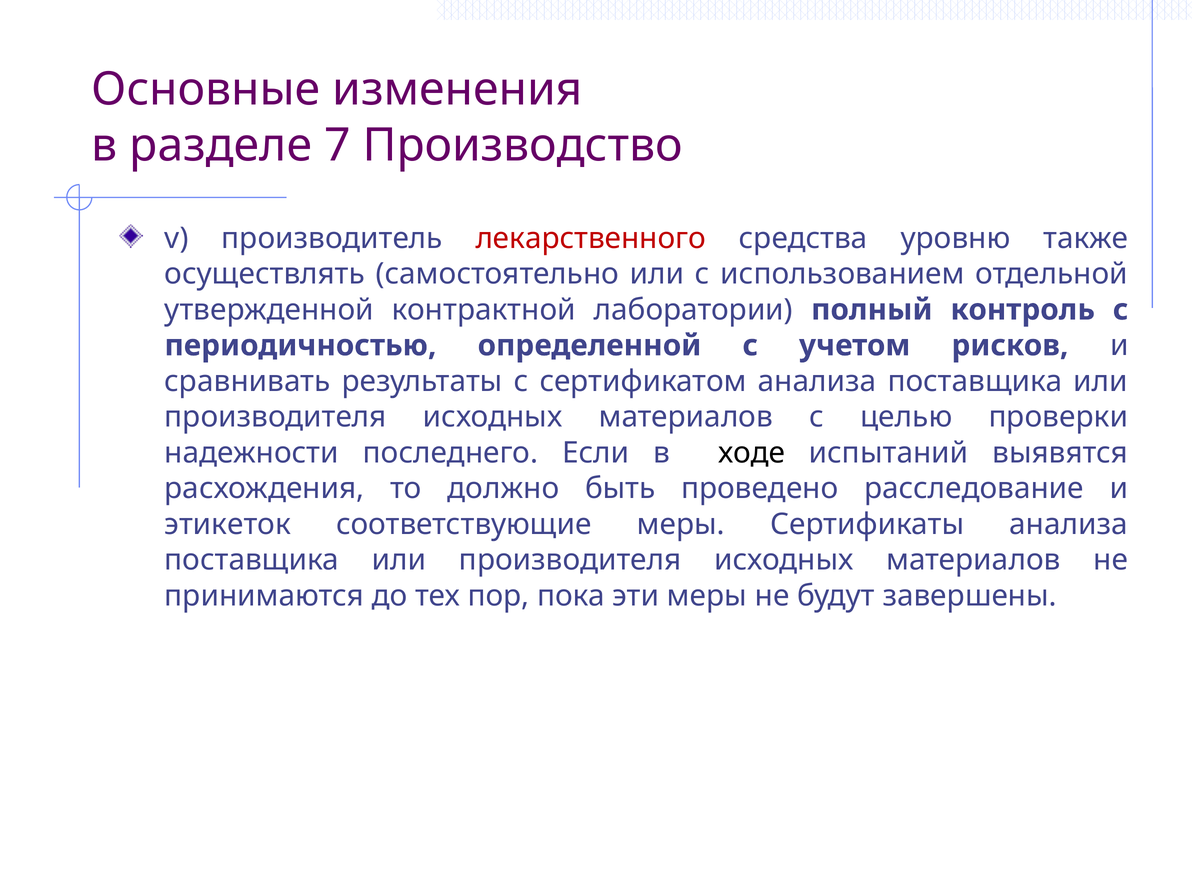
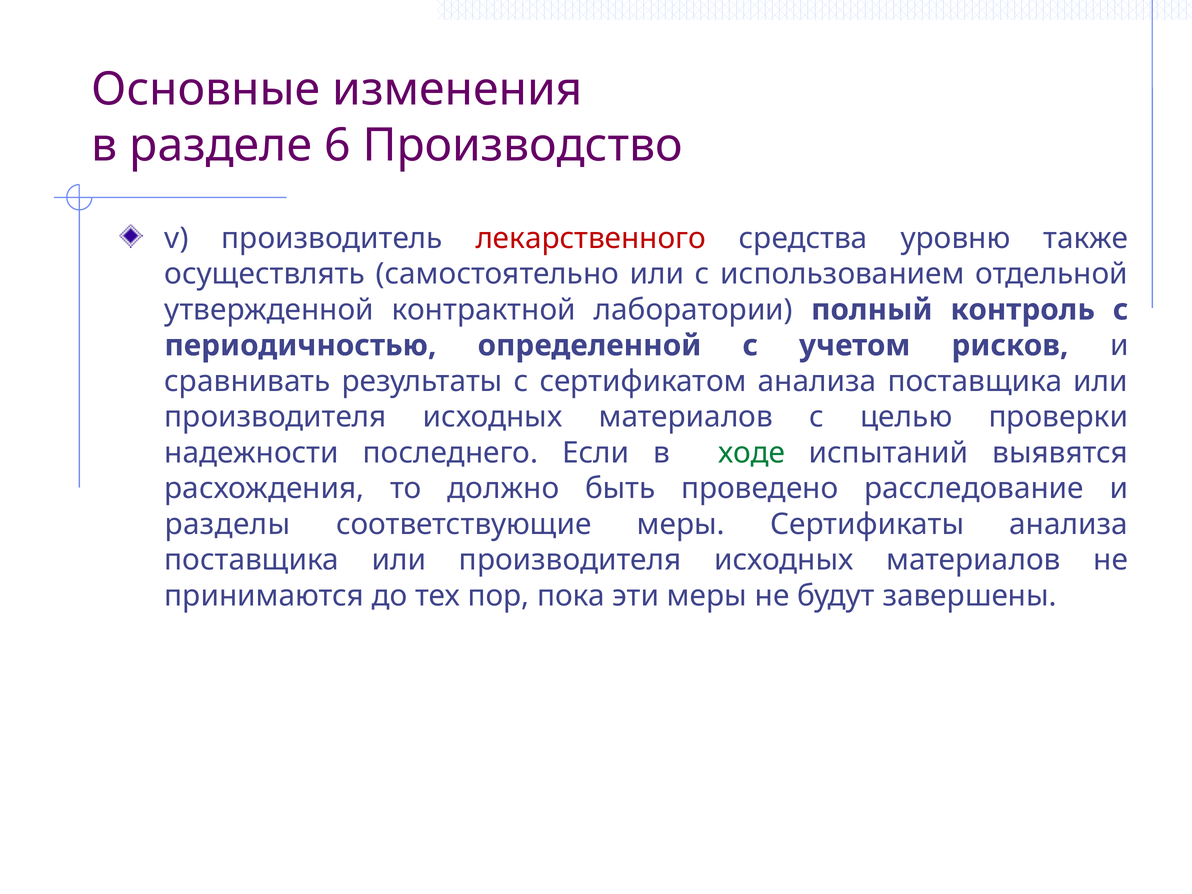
7: 7 -> 6 (337, 145)
ходе colour: black -> green (752, 453)
этикеток: этикеток -> разделы (228, 524)
